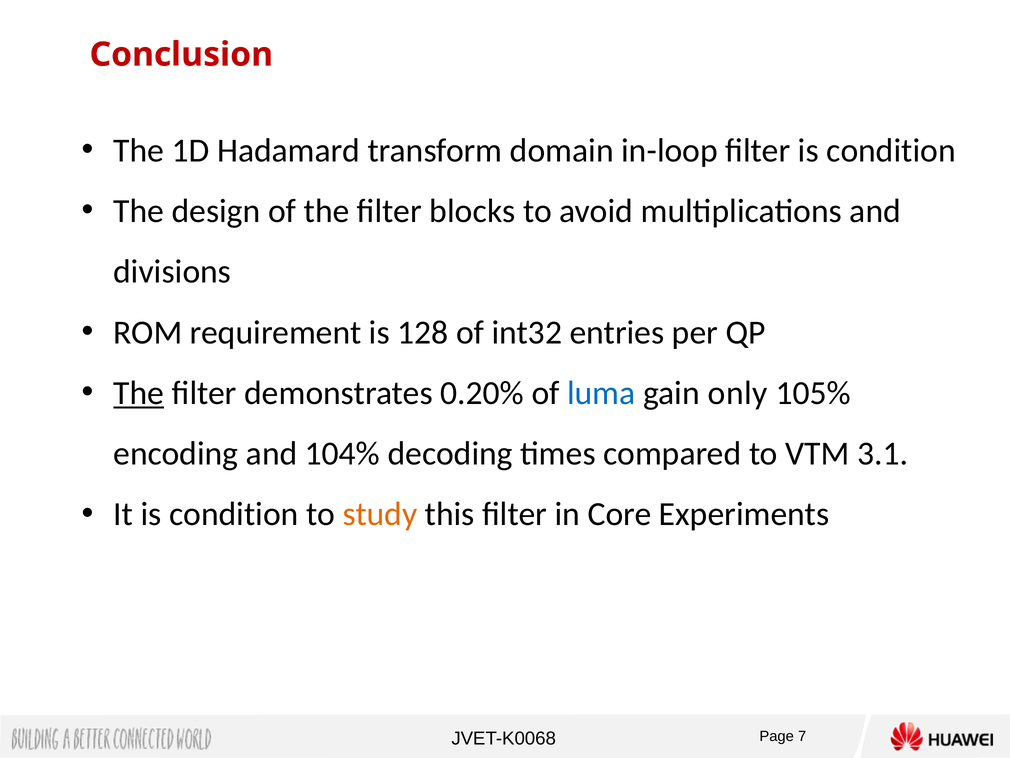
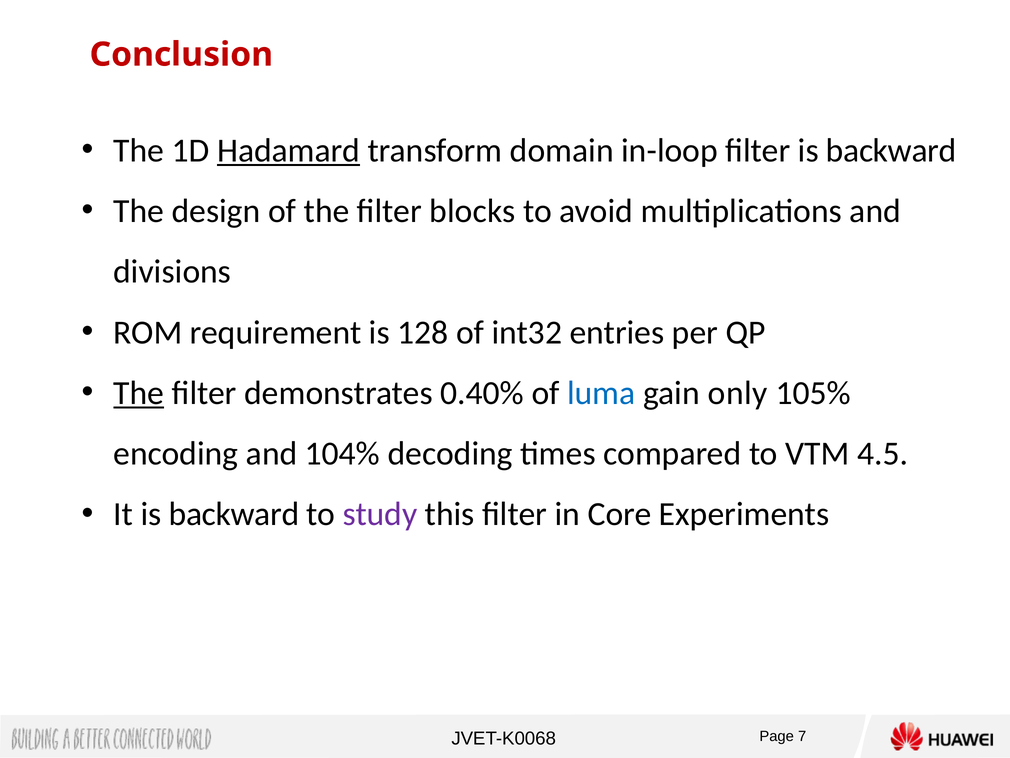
Hadamard underline: none -> present (289, 150)
filter is condition: condition -> backward (891, 150)
0.20%: 0.20% -> 0.40% (482, 393)
3.1: 3.1 -> 4.5 (883, 453)
It is condition: condition -> backward (234, 514)
study colour: orange -> purple (380, 514)
